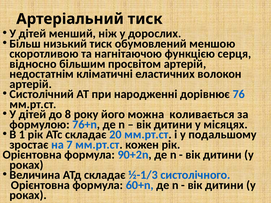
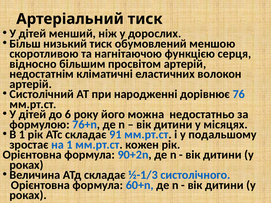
8: 8 -> 6 (68, 114)
коливається: коливається -> недостатньо (202, 114)
20: 20 -> 91 (115, 135)
на 7: 7 -> 1 (70, 145)
